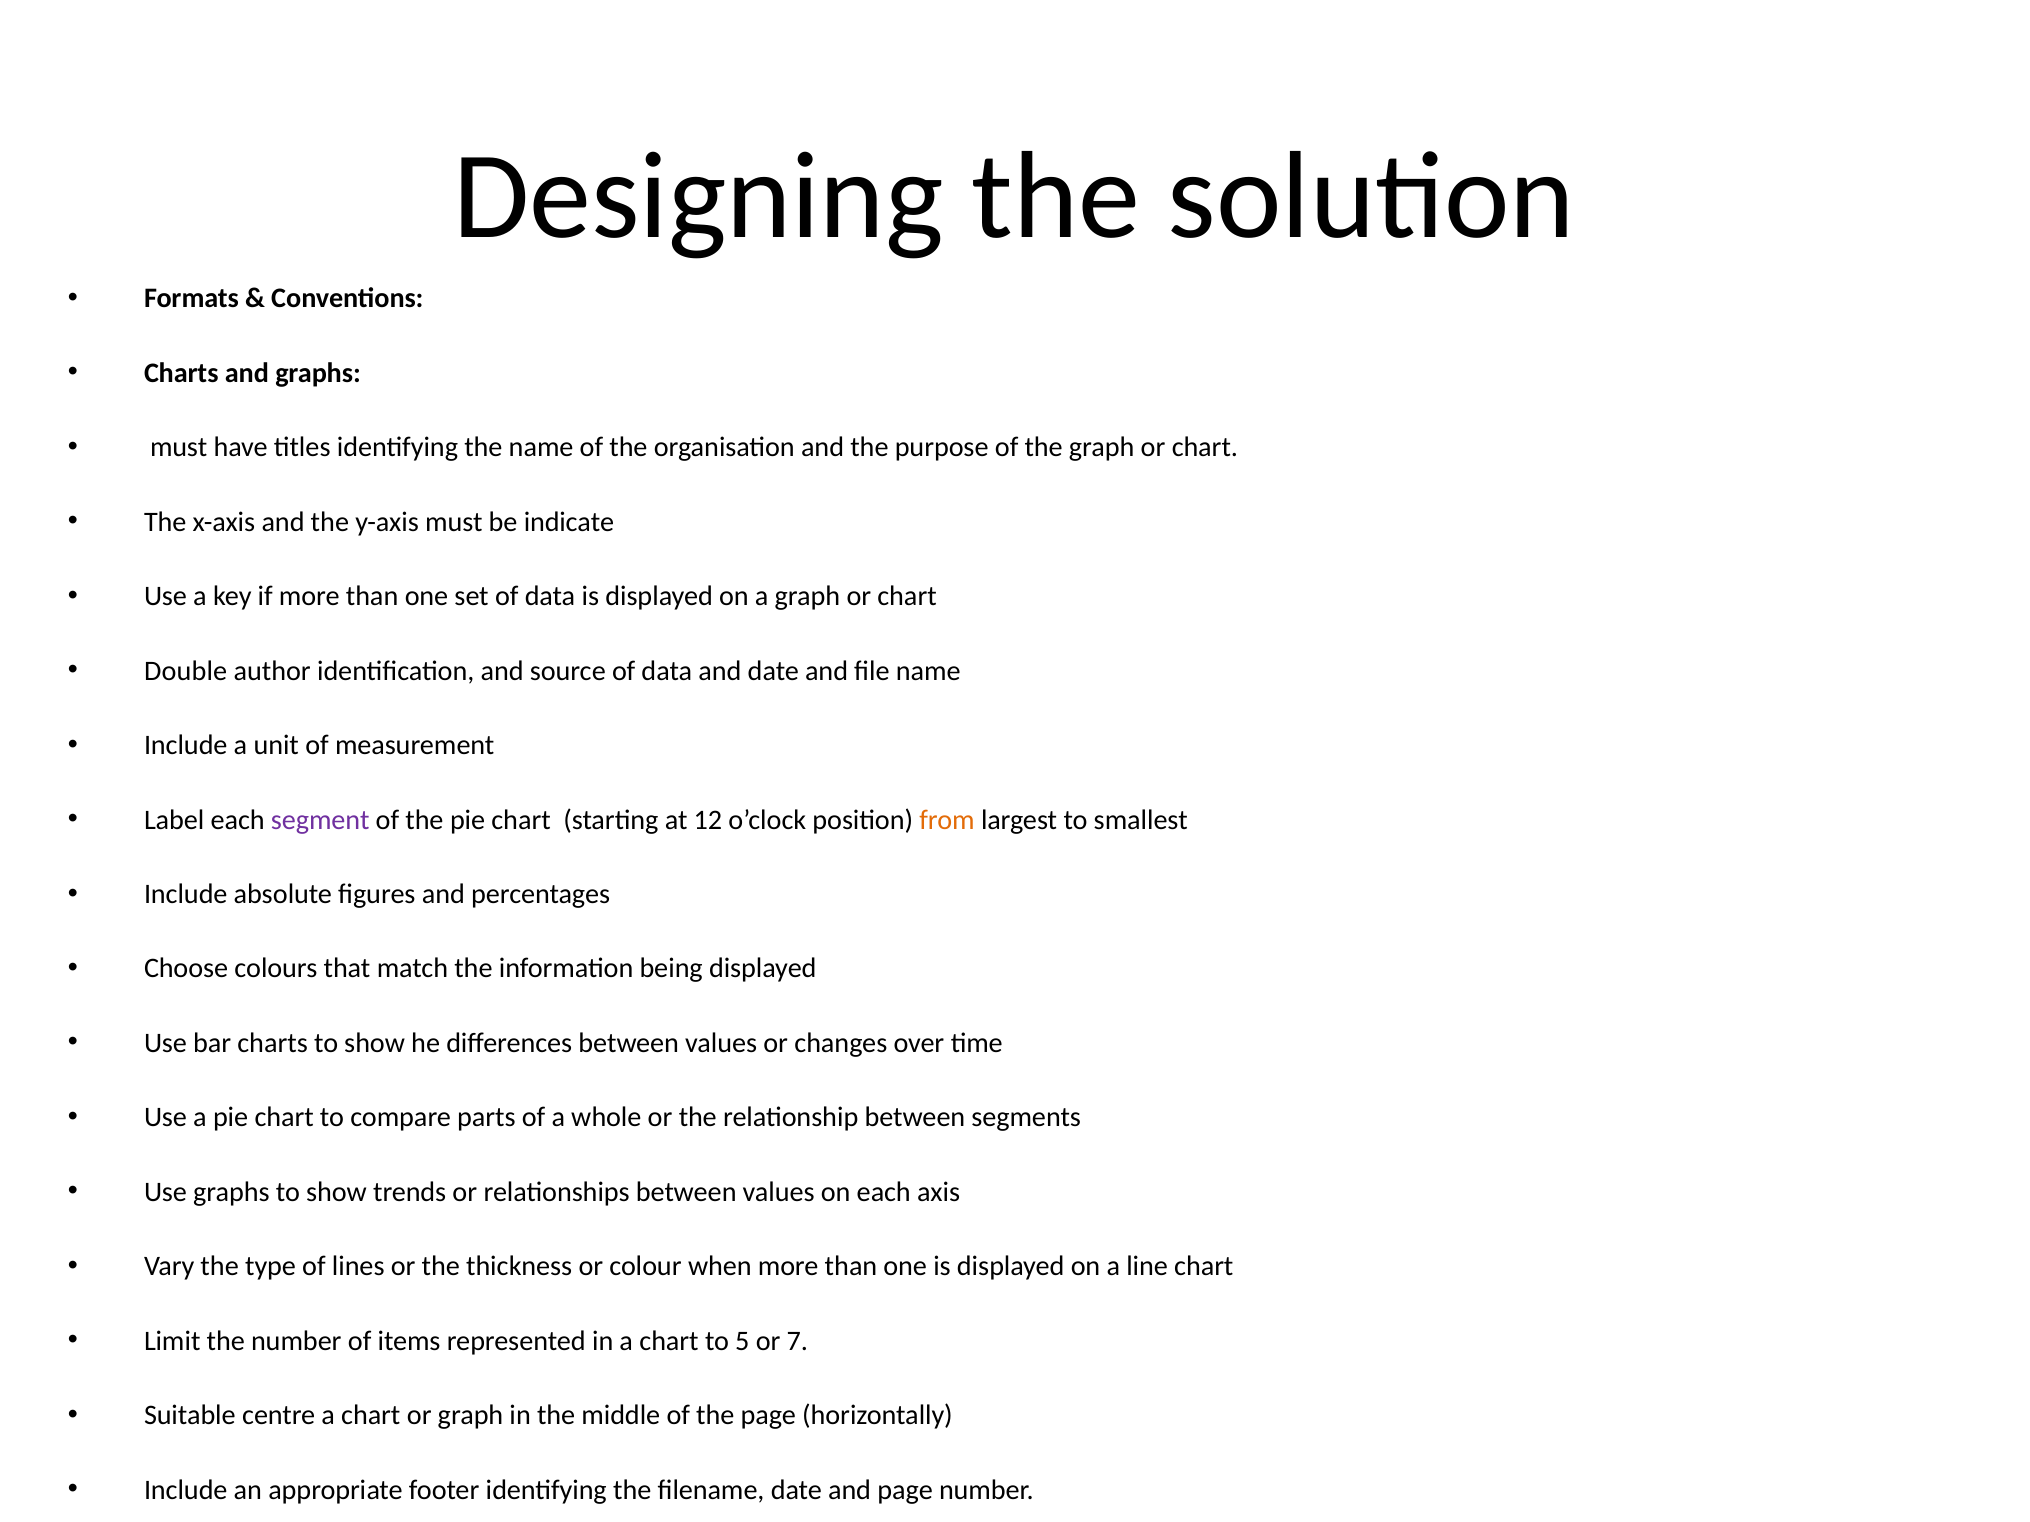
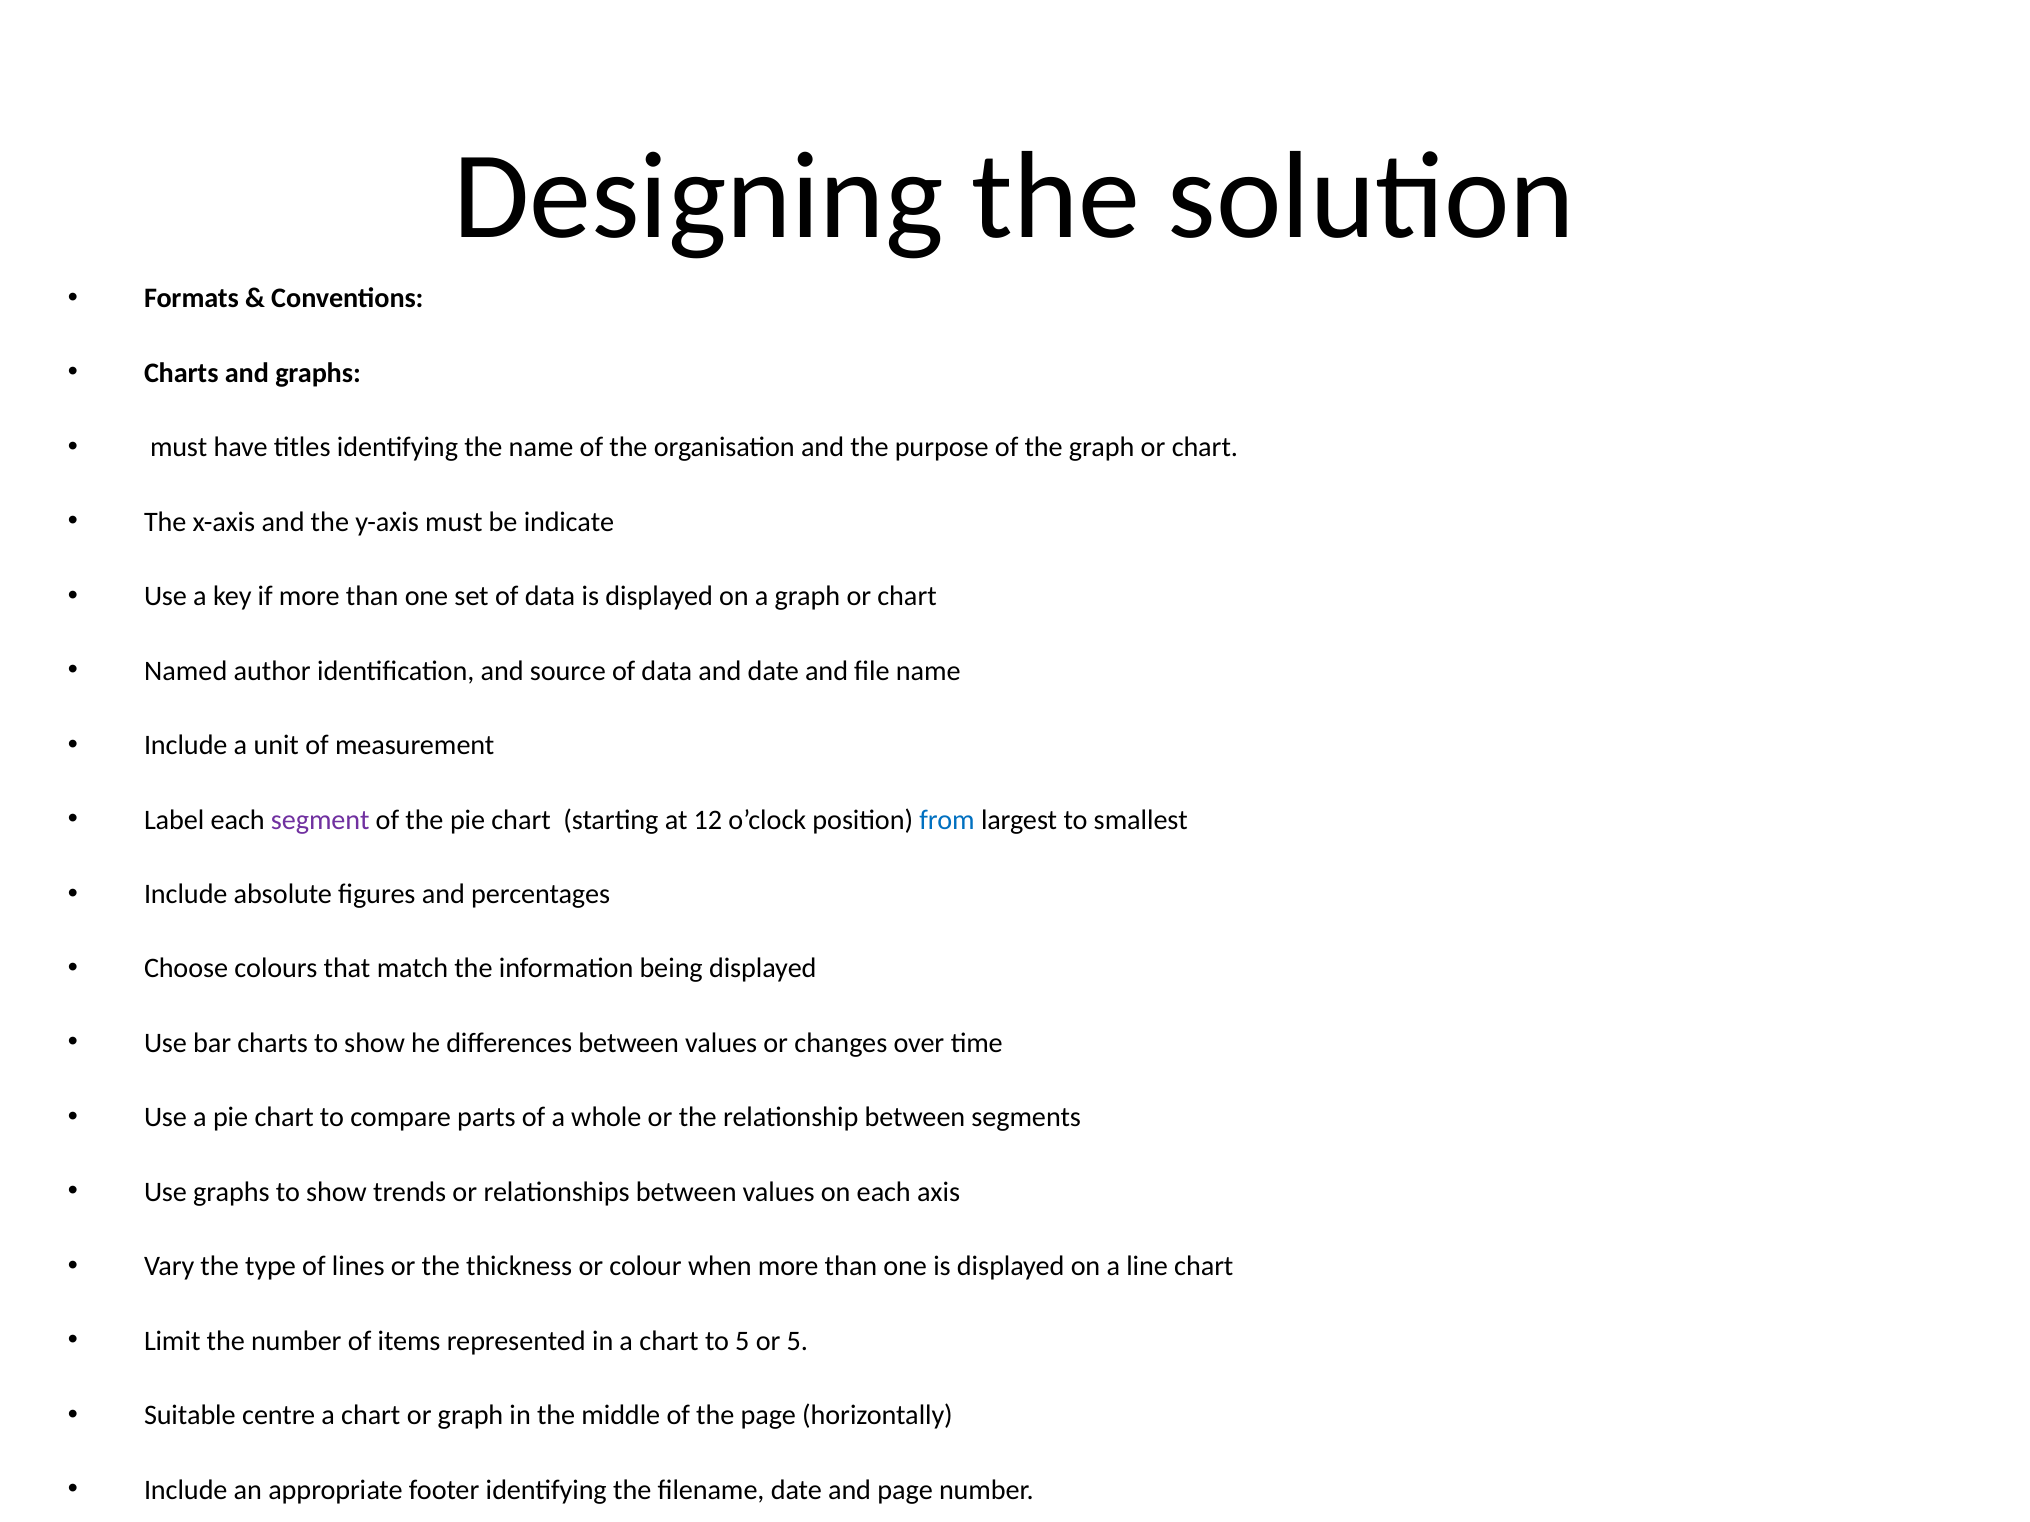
Double: Double -> Named (186, 671)
from colour: orange -> blue (947, 820)
or 7: 7 -> 5 (797, 1341)
